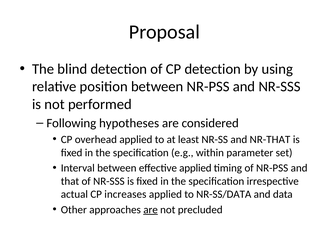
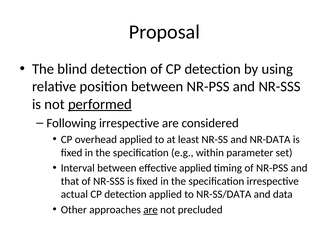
performed underline: none -> present (100, 104)
Following hypotheses: hypotheses -> irrespective (129, 123)
NR-THAT: NR-THAT -> NR-DATA (270, 139)
actual CP increases: increases -> detection (125, 194)
